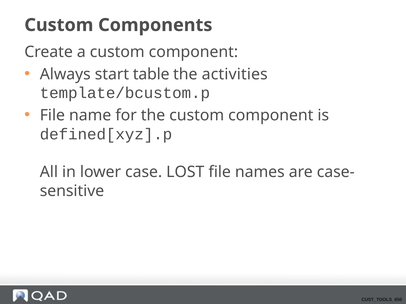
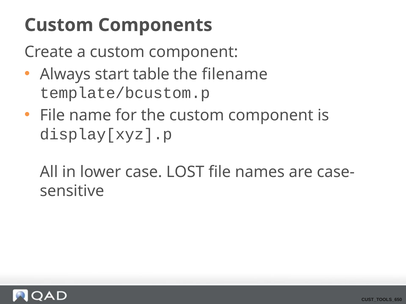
activities: activities -> filename (235, 74)
defined[xyz].p: defined[xyz].p -> display[xyz].p (106, 134)
